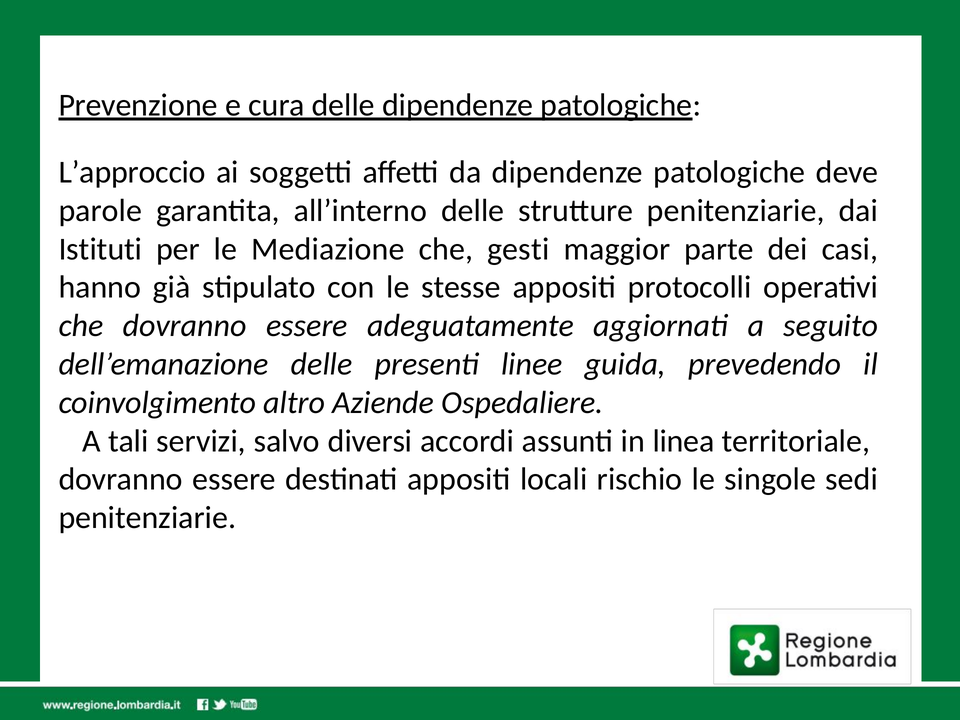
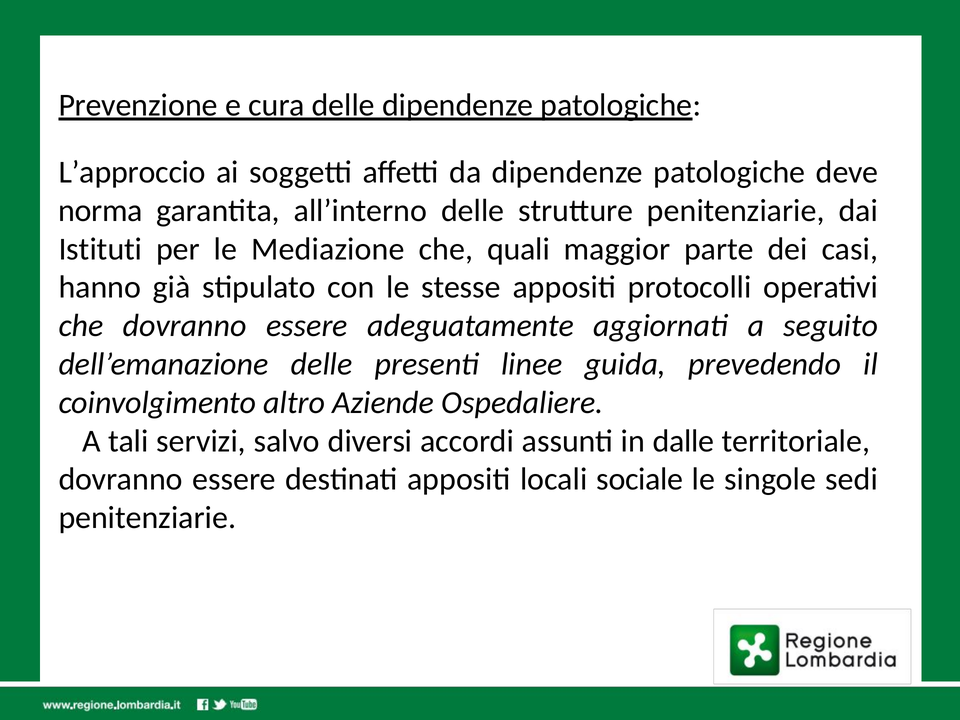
parole: parole -> norma (100, 211)
gesti: gesti -> quali (518, 249)
linea: linea -> dalle (684, 441)
rischio: rischio -> sociale (640, 479)
